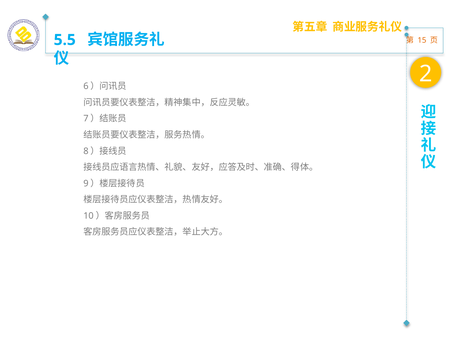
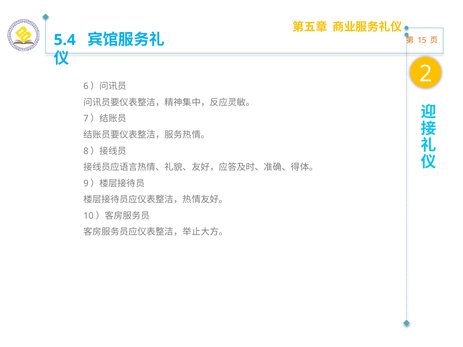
5.5: 5.5 -> 5.4 (65, 40)
